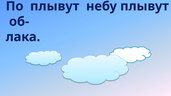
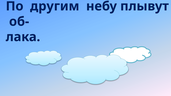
По плывут: плывут -> другим (55, 6)
